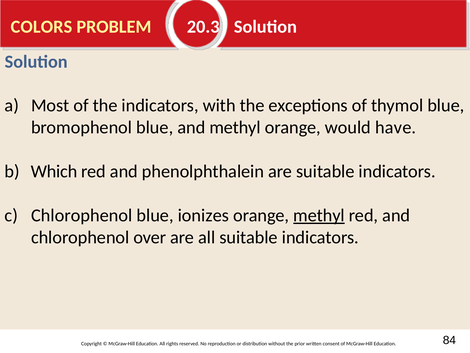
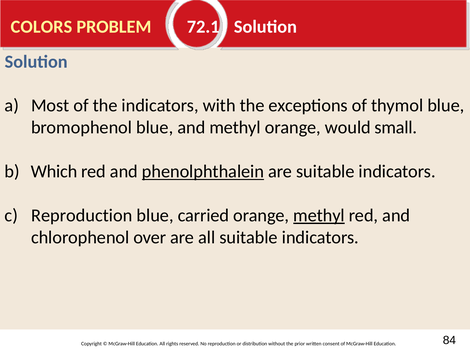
20.3: 20.3 -> 72.1 (203, 27)
have: have -> small (396, 127)
phenolphthalein underline: none -> present (203, 171)
Chlorophenol: Chlorophenol -> Reproduction (82, 215)
ionizes: ionizes -> carried (203, 215)
